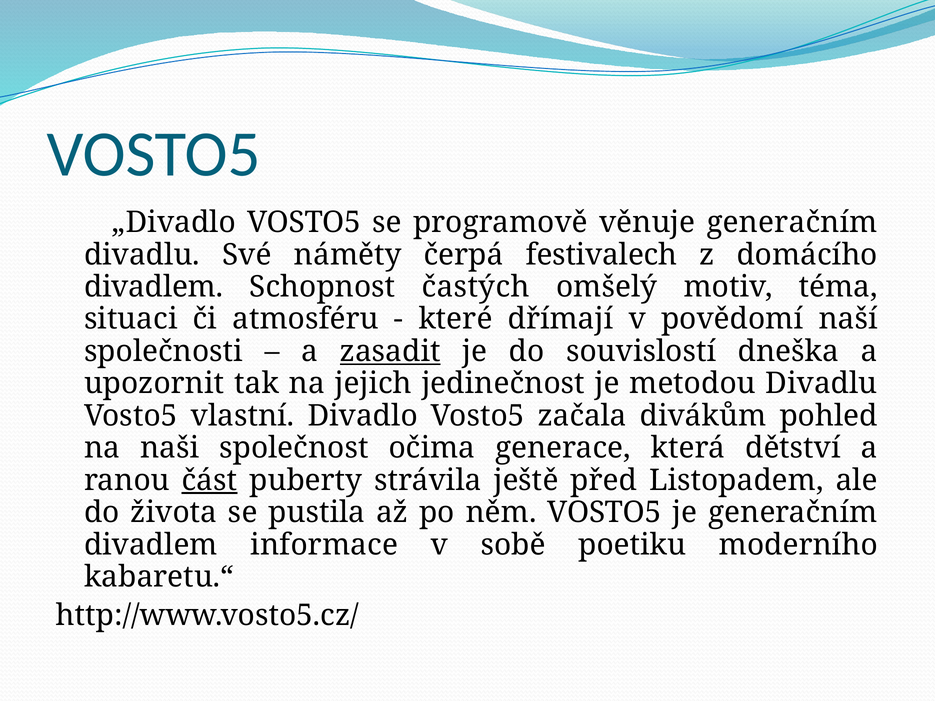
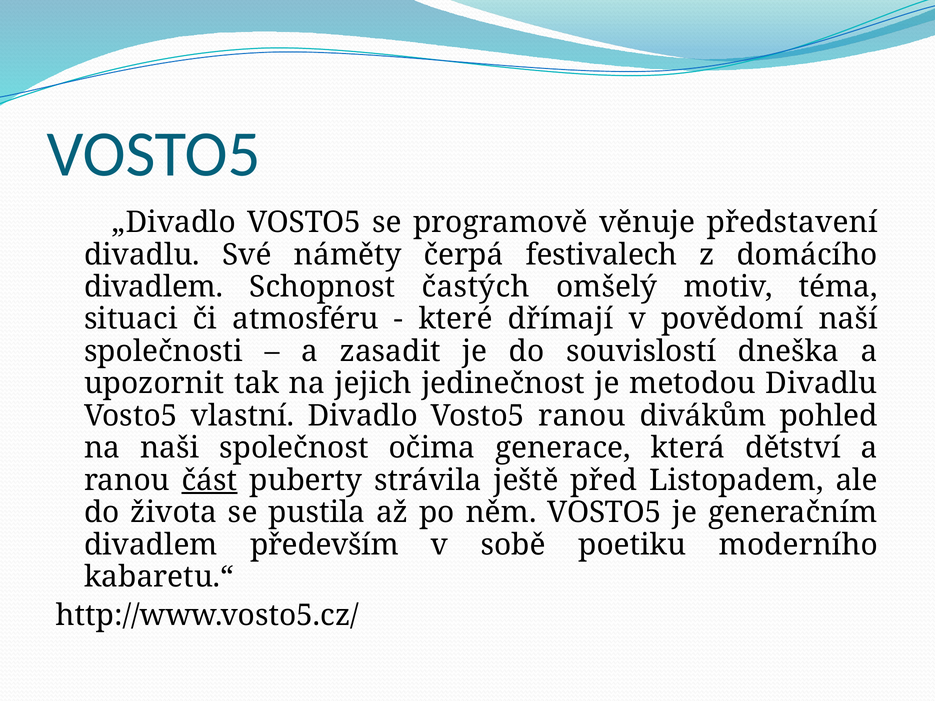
věnuje generačním: generačním -> představení (792, 222)
zasadit underline: present -> none (390, 351)
Vosto5 začala: začala -> ranou (582, 416)
informace: informace -> především (324, 545)
